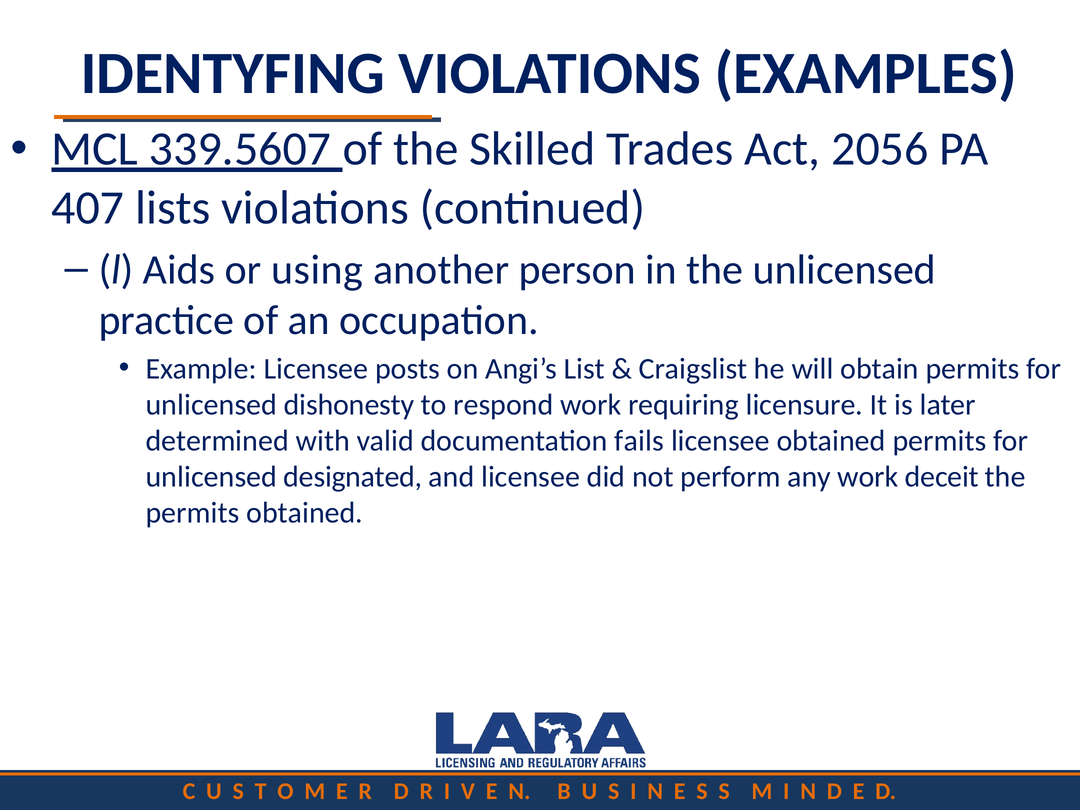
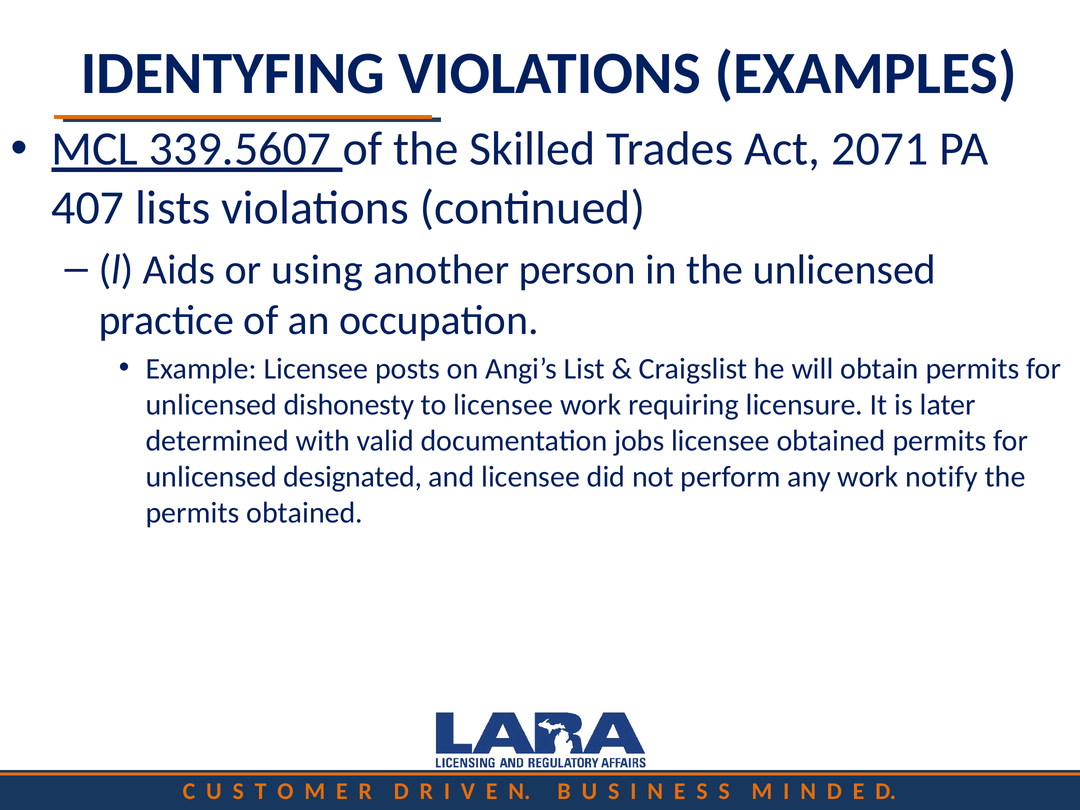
2056: 2056 -> 2071 (880, 149)
to respond: respond -> licensee (503, 405)
fails: fails -> jobs (639, 441)
deceit: deceit -> notify (942, 477)
